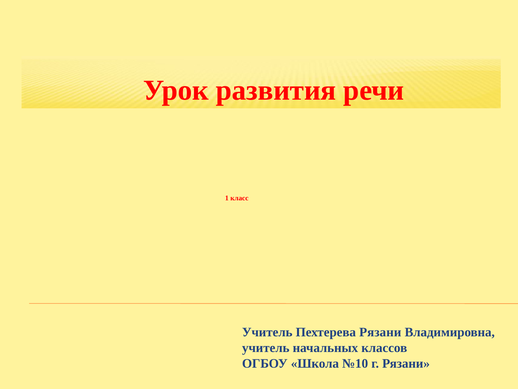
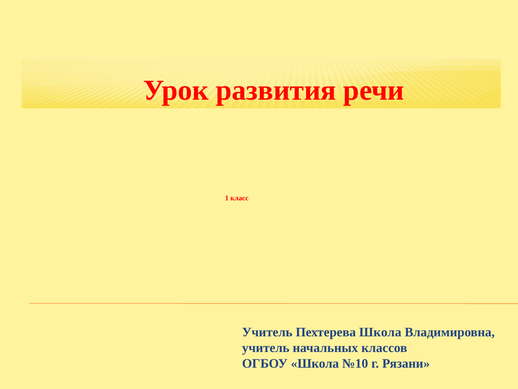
Пехтерева Рязани: Рязани -> Школа (380, 332)
